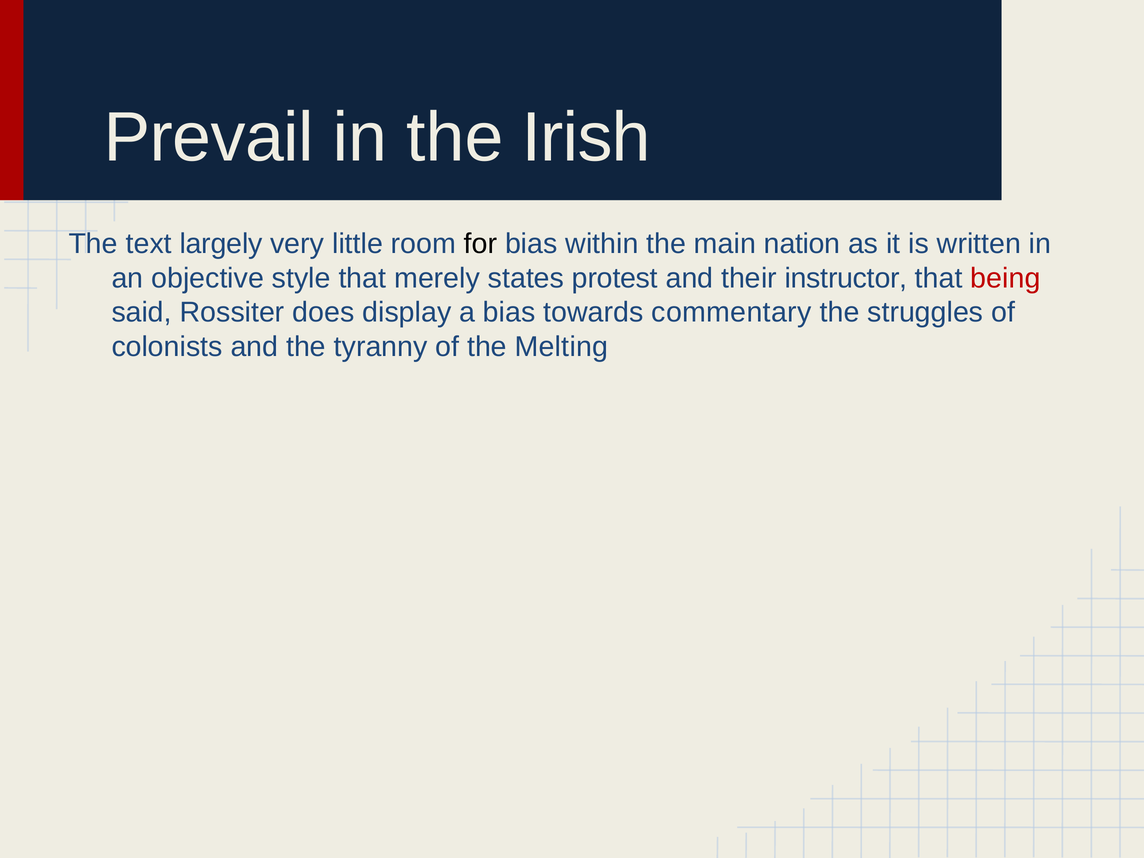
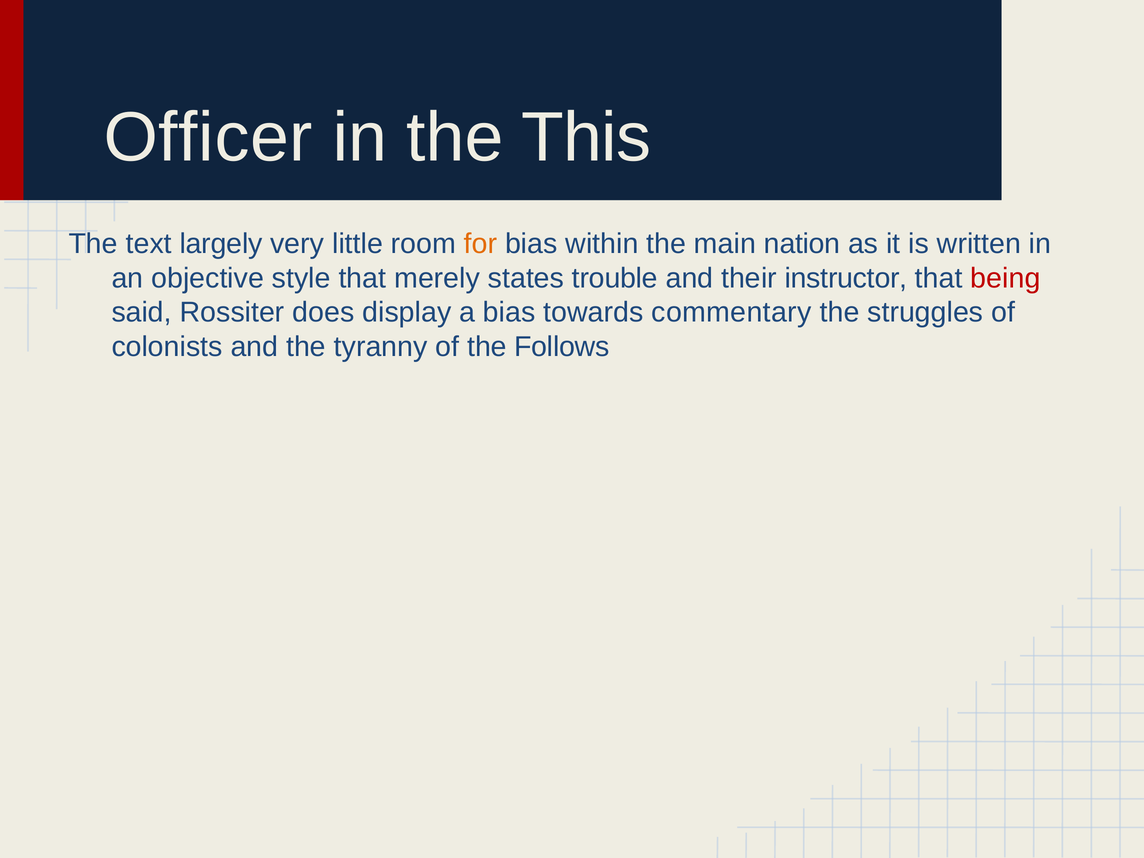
Prevail: Prevail -> Officer (208, 137)
Irish: Irish -> This (586, 137)
for colour: black -> orange (480, 244)
protest: protest -> trouble (615, 278)
Melting: Melting -> Follows (562, 347)
